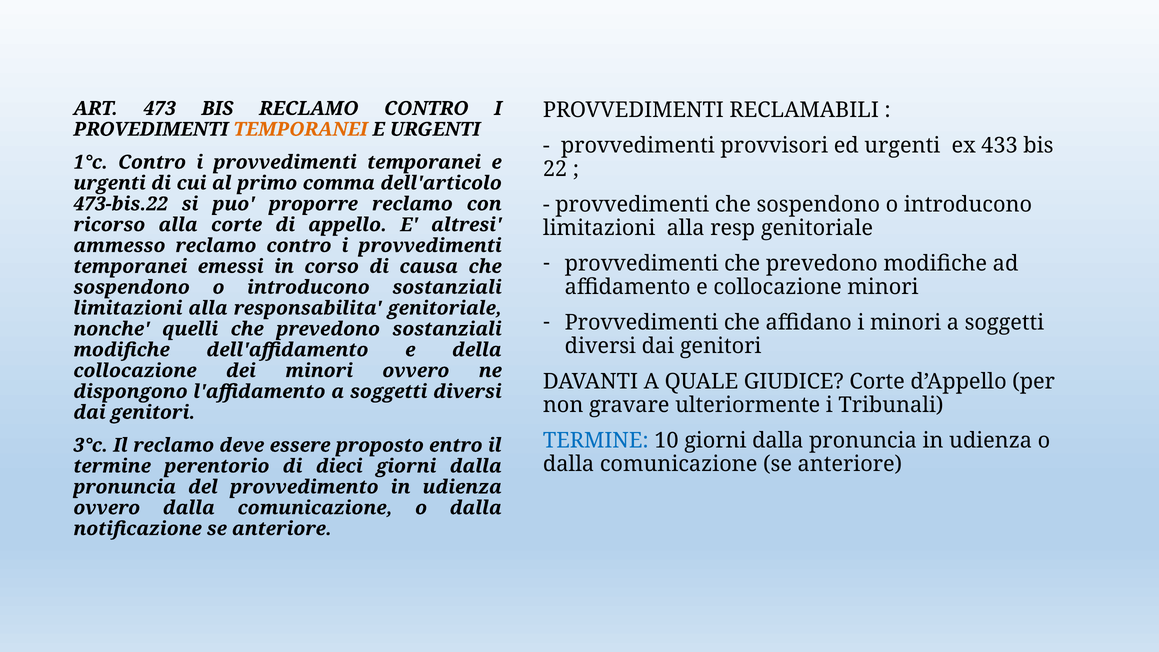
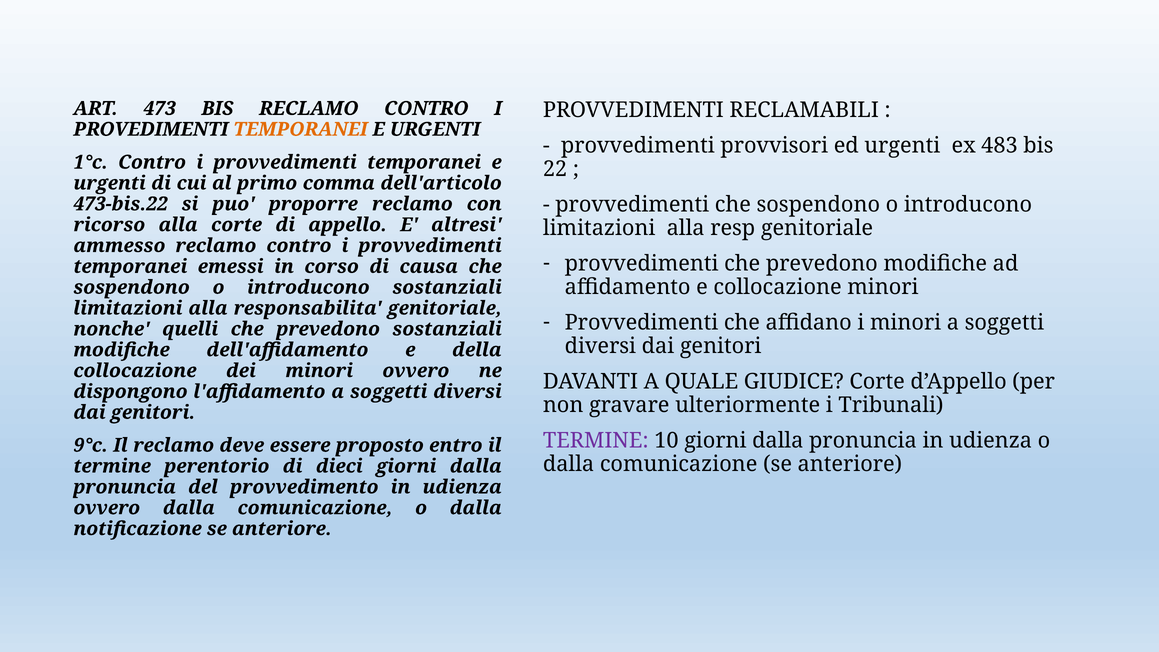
433: 433 -> 483 (999, 145)
TERMINE colour: blue -> purple (596, 441)
3°c: 3°c -> 9°c (91, 445)
